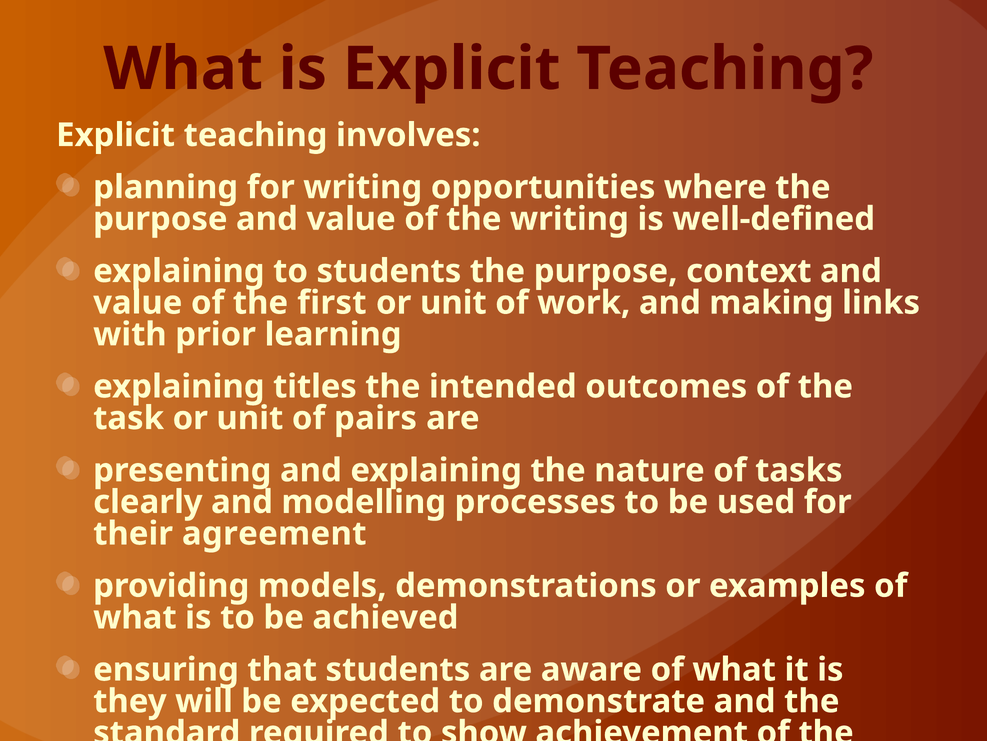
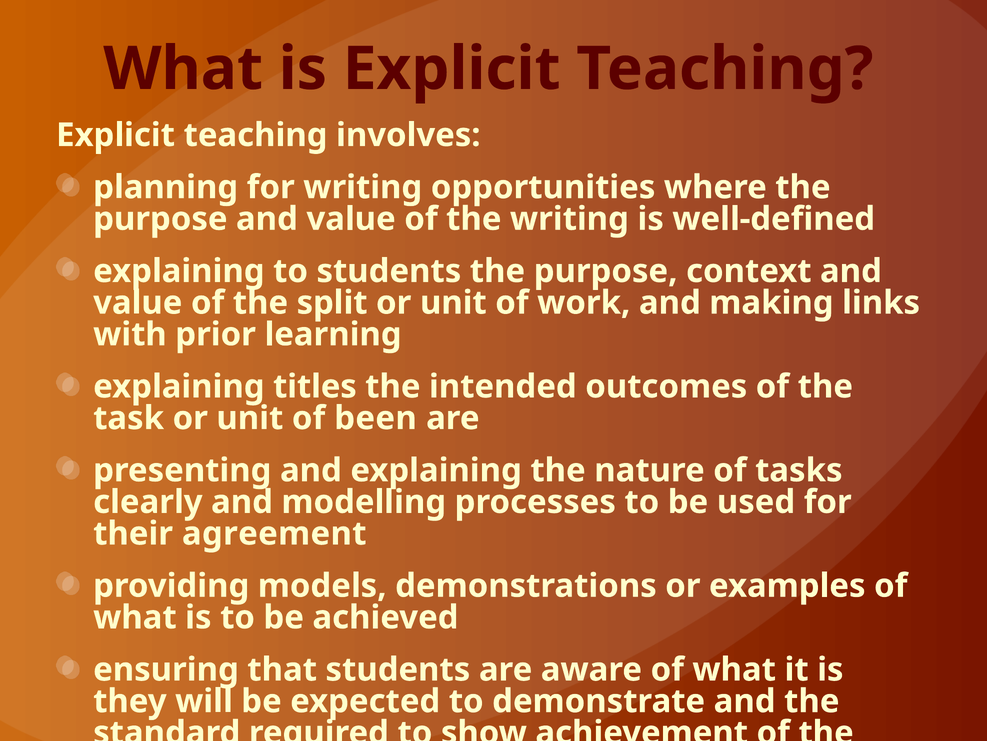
first: first -> split (332, 302)
pairs: pairs -> been (375, 418)
